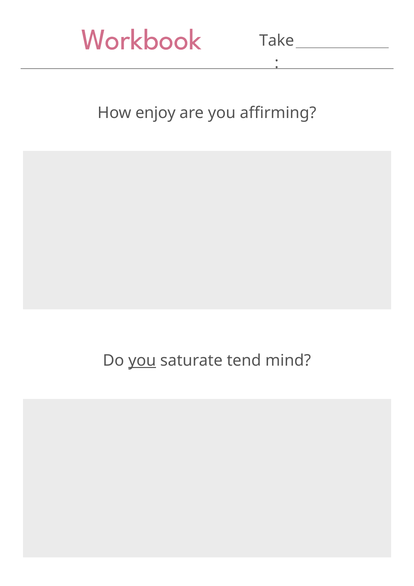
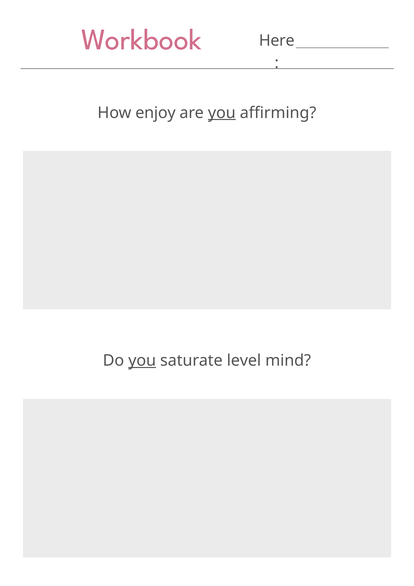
Take: Take -> Here (277, 41)
you underline: none -> present (222, 113)
tend: tend -> level (244, 361)
